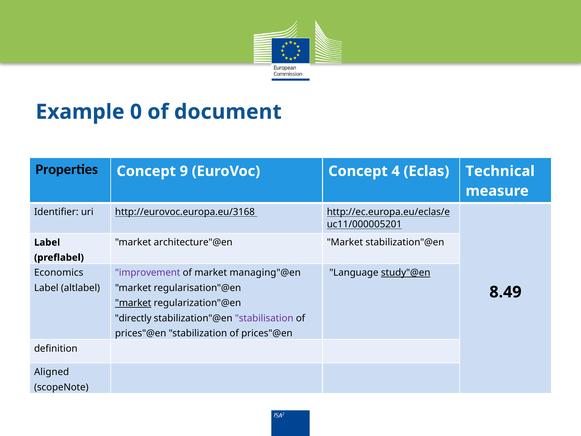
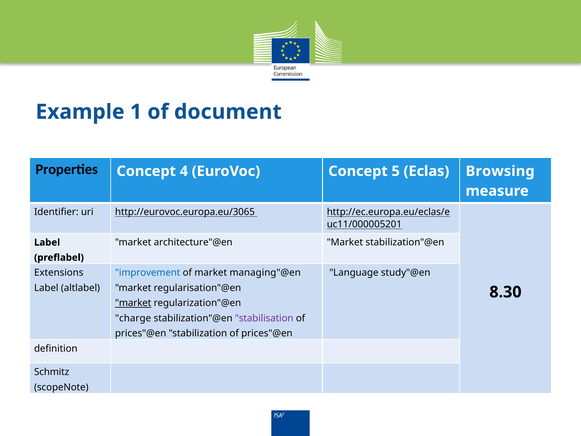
0: 0 -> 1 (136, 112)
9: 9 -> 4 (184, 171)
4: 4 -> 5 (396, 171)
Technical: Technical -> Browsing (500, 171)
http://eurovoc.europa.eu/3168: http://eurovoc.europa.eu/3168 -> http://eurovoc.europa.eu/3065 (185, 212)
Economics: Economics -> Extensions (59, 273)
improvement colour: purple -> blue (148, 273)
study"@en underline: present -> none (406, 273)
8.49: 8.49 -> 8.30 (505, 292)
directly: directly -> charge (133, 318)
Aligned: Aligned -> Schmitz (52, 372)
